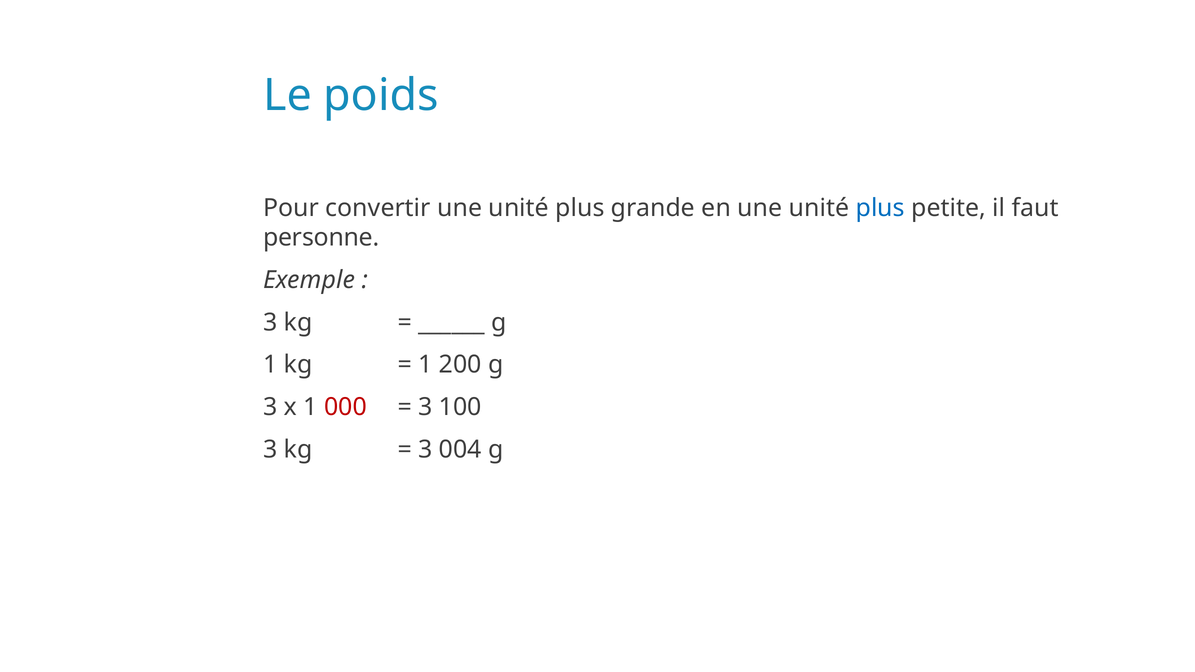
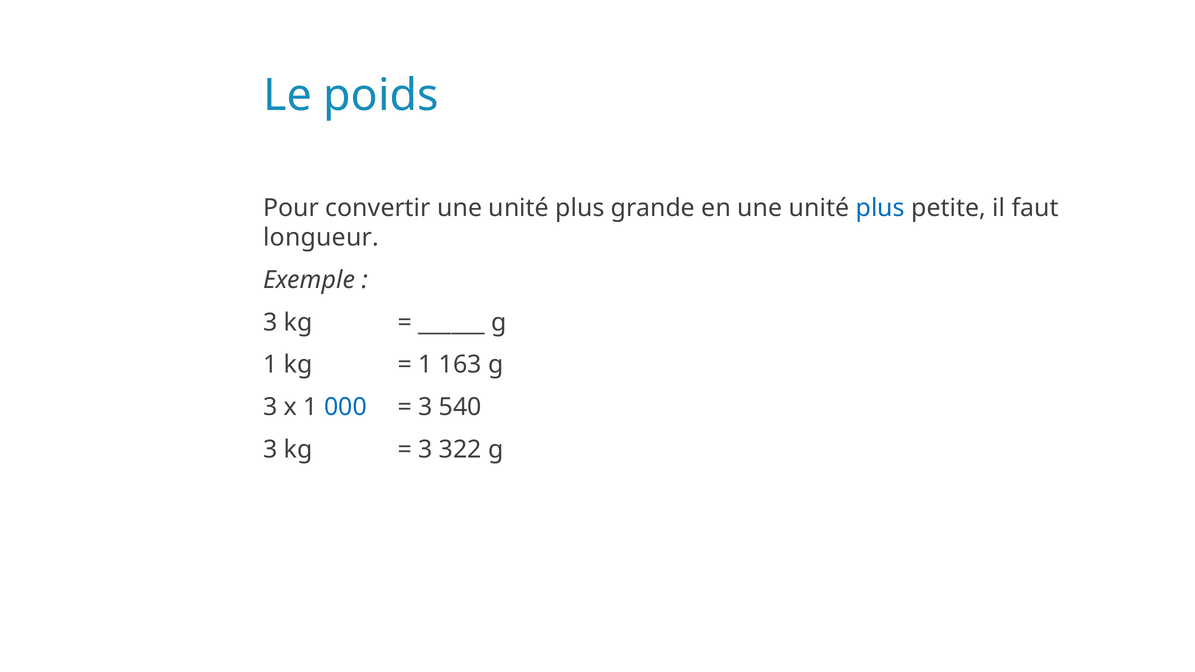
personne: personne -> longueur (321, 238)
200: 200 -> 163 (460, 365)
000 colour: red -> blue (346, 407)
100: 100 -> 540 (460, 407)
004: 004 -> 322 (460, 449)
